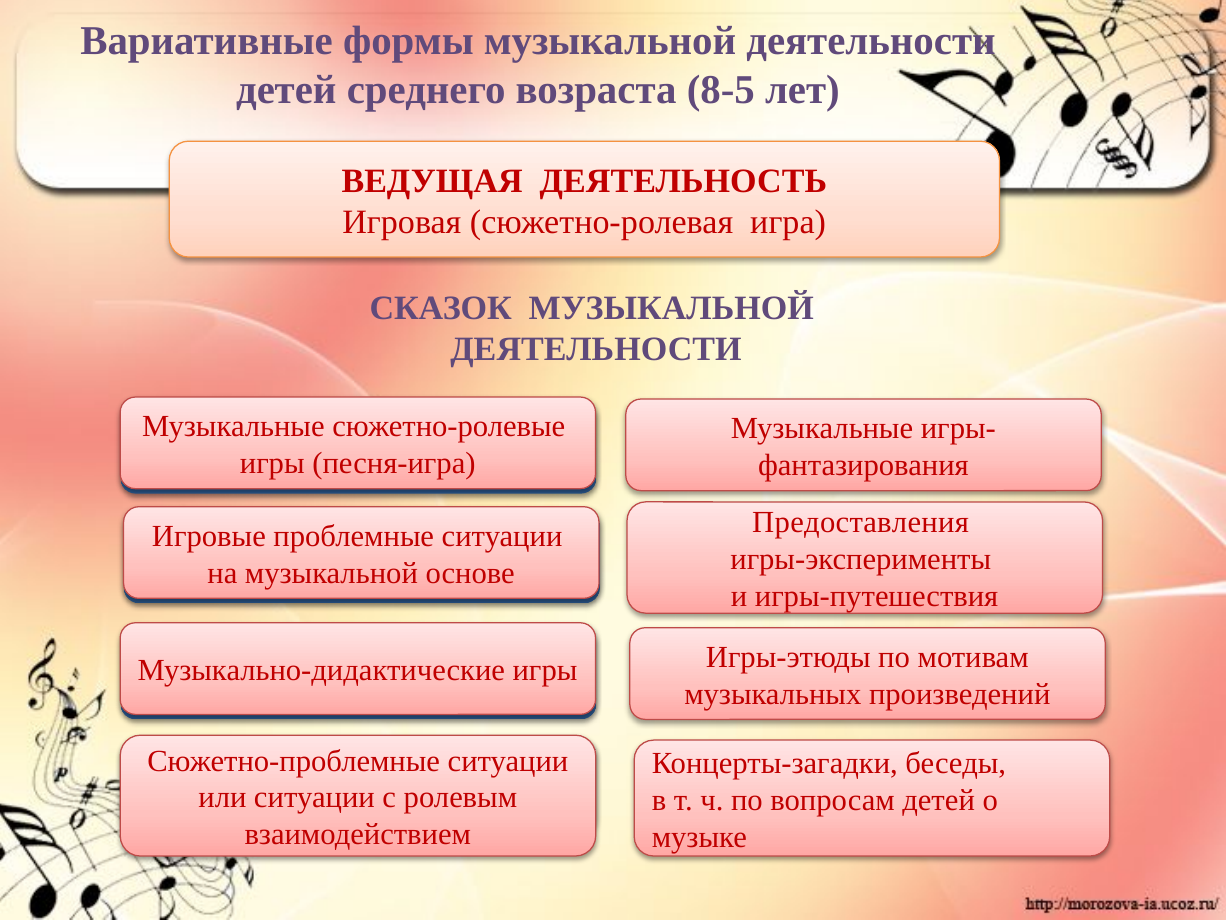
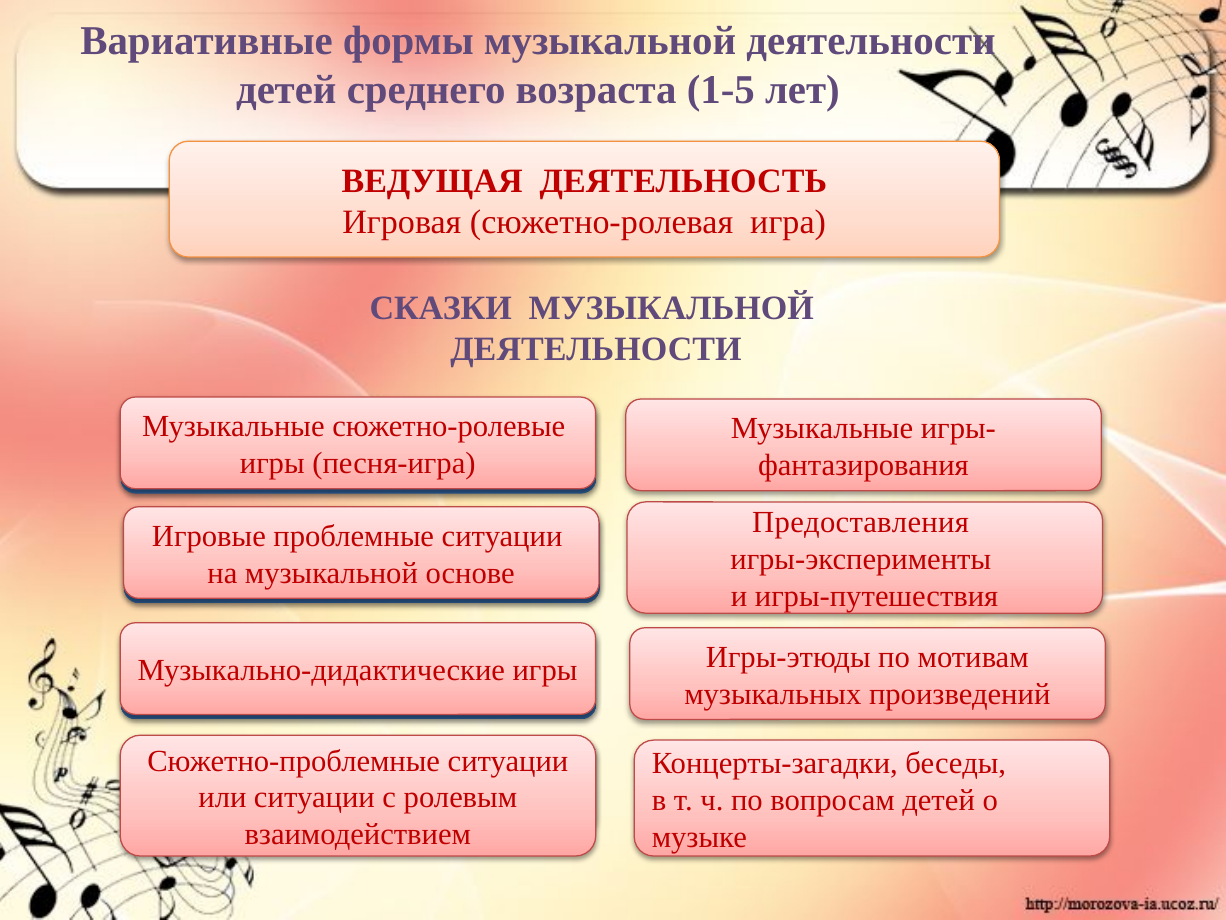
8-5: 8-5 -> 1-5 (721, 90)
СКАЗОК: СКАЗОК -> СКАЗКИ (441, 308)
